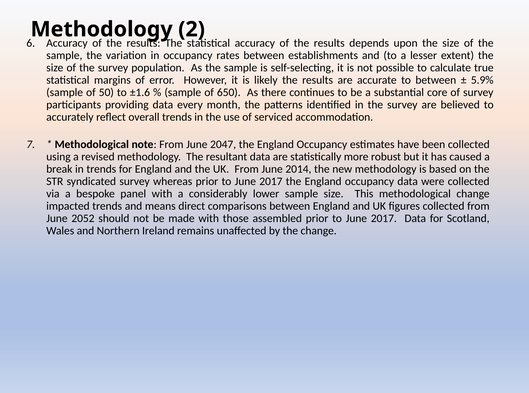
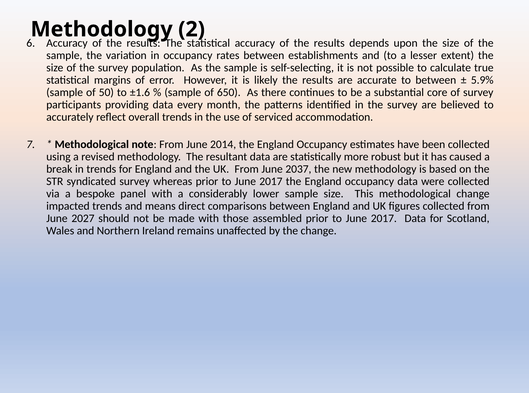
2047: 2047 -> 2014 (223, 144)
2014: 2014 -> 2037 (298, 169)
2052: 2052 -> 2027 (83, 218)
